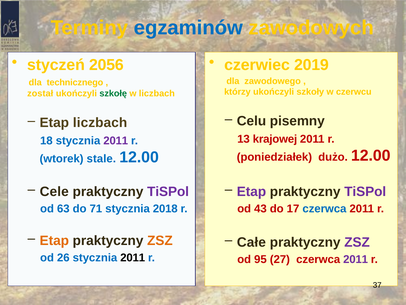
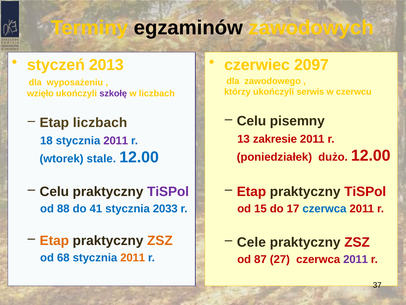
egzaminów colour: blue -> black (188, 28)
2056: 2056 -> 2013 (106, 65)
2019: 2019 -> 2097 (311, 65)
technicznego: technicznego -> wyposażeniu (75, 82)
szkoły: szkoły -> serwis (310, 92)
został: został -> wzięło (40, 93)
szkołę colour: green -> purple (113, 93)
krajowej: krajowej -> zakresie (275, 139)
Cele: Cele -> Celu (54, 191)
Etap colour: purple -> red (251, 191)
TiSPol colour: purple -> red (365, 191)
63: 63 -> 88 (63, 208)
71: 71 -> 41 (96, 208)
2018: 2018 -> 2033 (165, 208)
43: 43 -> 15 (260, 208)
Całe: Całe -> Cele (251, 242)
ZSZ colour: purple -> red (357, 242)
26: 26 -> 68 (63, 257)
2011 colour: black -> orange (133, 257)
95: 95 -> 87 (260, 259)
